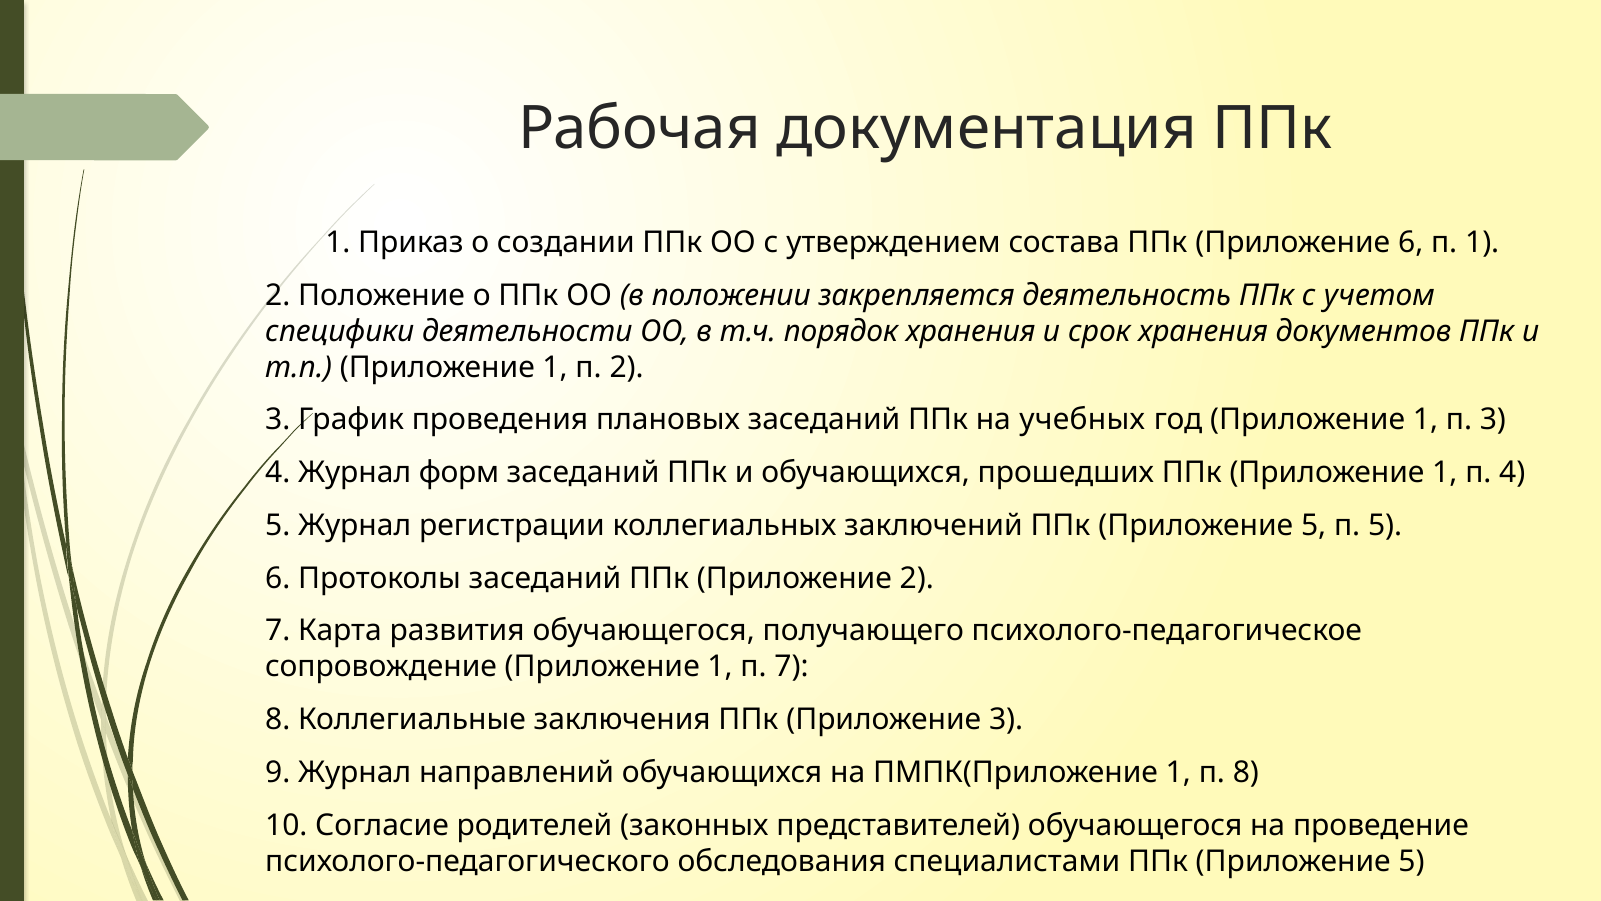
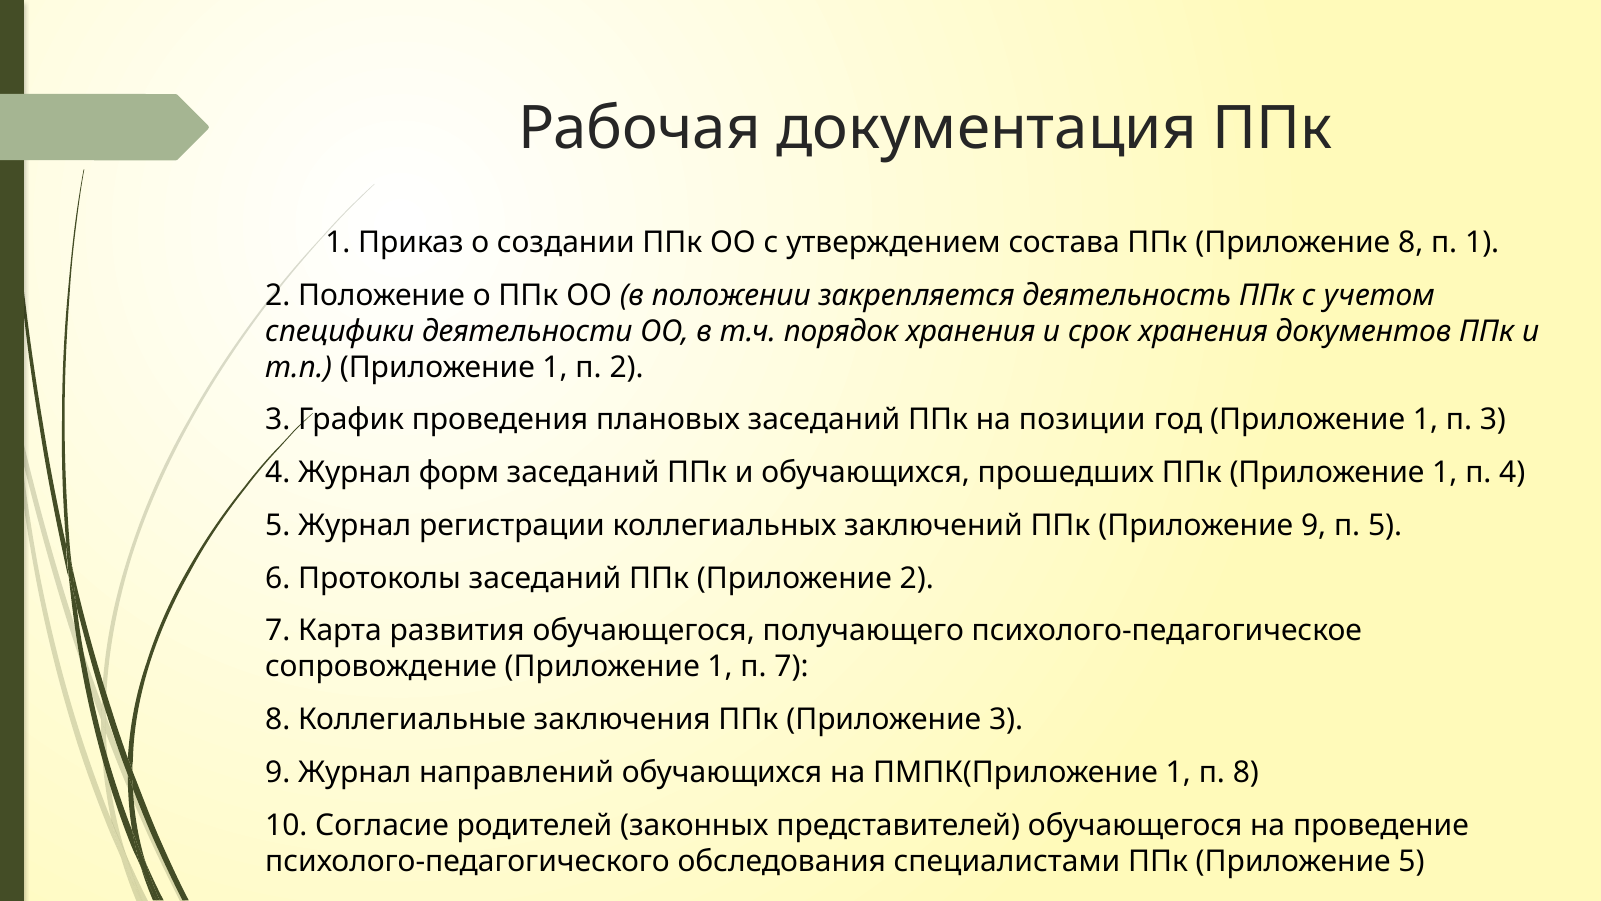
Приложение 6: 6 -> 8 (1411, 242)
учебных: учебных -> позиции (1082, 420)
заключений ППк Приложение 5: 5 -> 9 (1314, 525)
